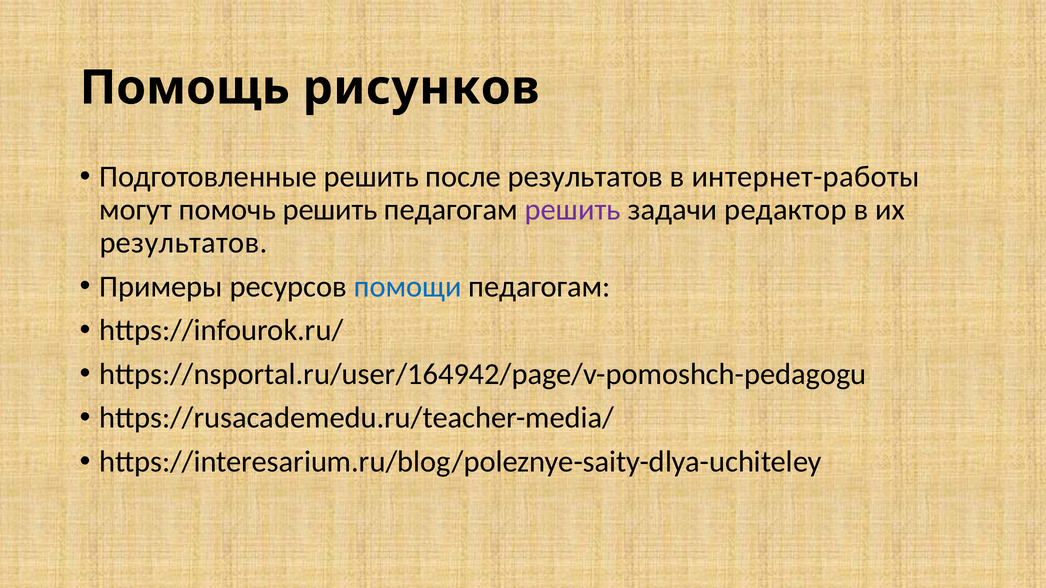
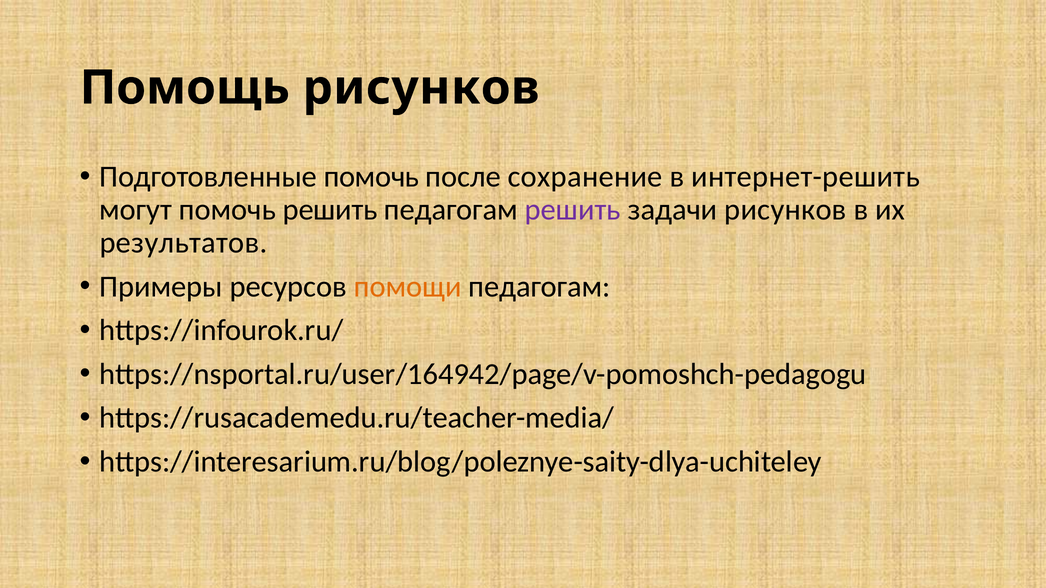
Подготовленные решить: решить -> помочь (371, 177)
после результатов: результатов -> сохранение (585, 177)
интернет-работы: интернет-работы -> интернет-решить (806, 177)
задачи редактор: редактор -> рисунков (785, 210)
помощи colour: blue -> orange (408, 287)
